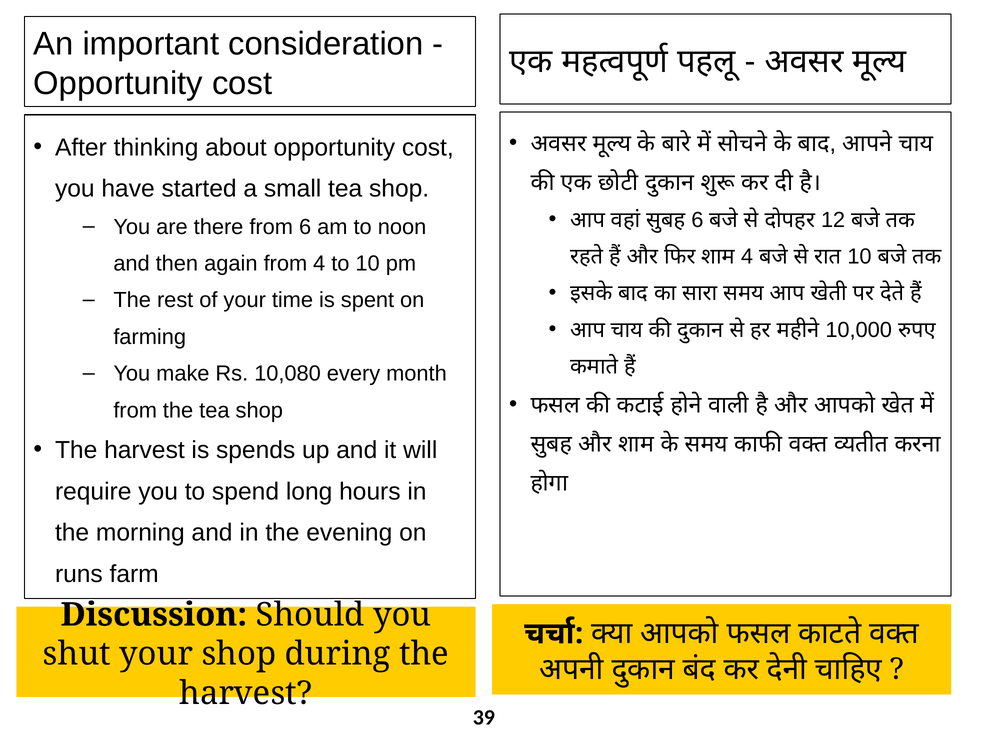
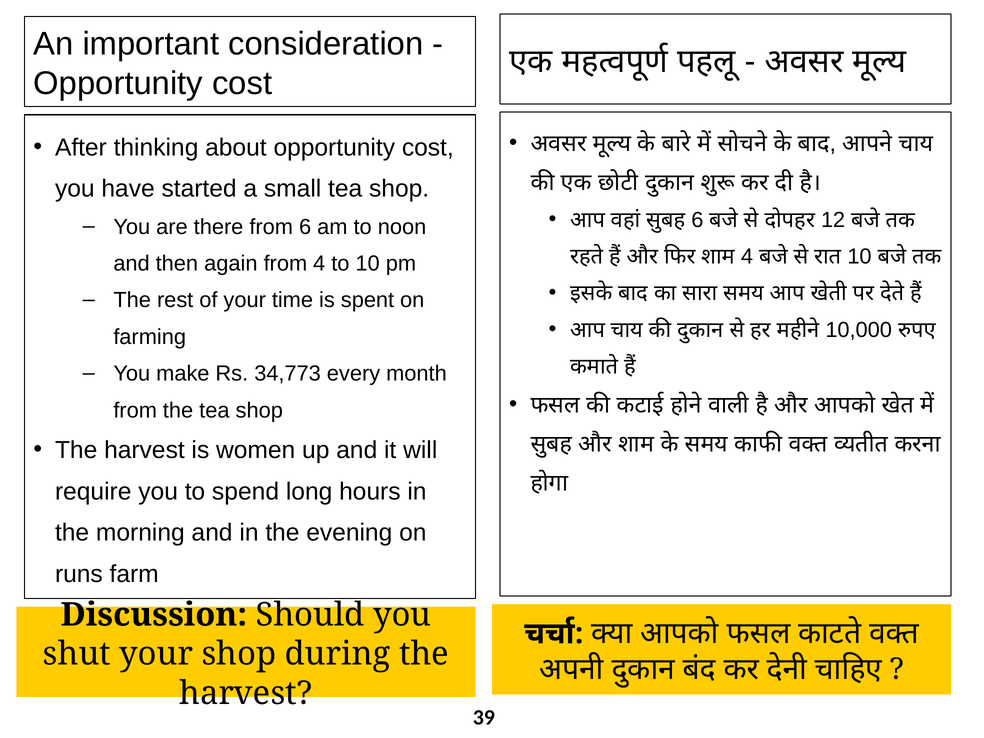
10,080: 10,080 -> 34,773 (288, 374)
spends: spends -> women (256, 450)
